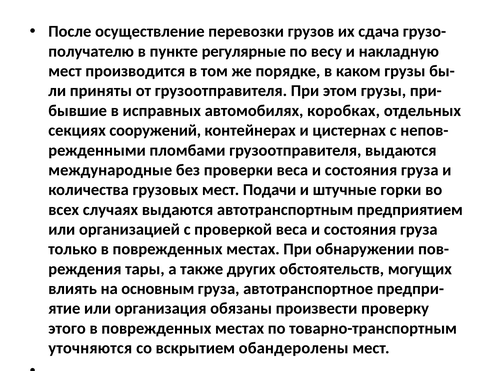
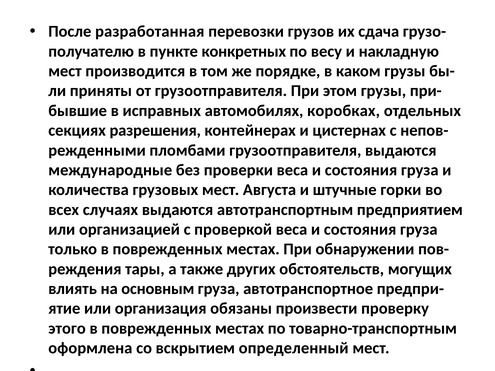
осуществление: осуществление -> разработанная (150, 32)
регулярные: регулярные -> конкретных (244, 51)
сооружений: сооружений -> разрешения (155, 131)
Подачи: Подачи -> Августа (269, 190)
уточняются: уточняются -> оформлена (90, 348)
обандеролены: обандеролены -> определенный (294, 348)
